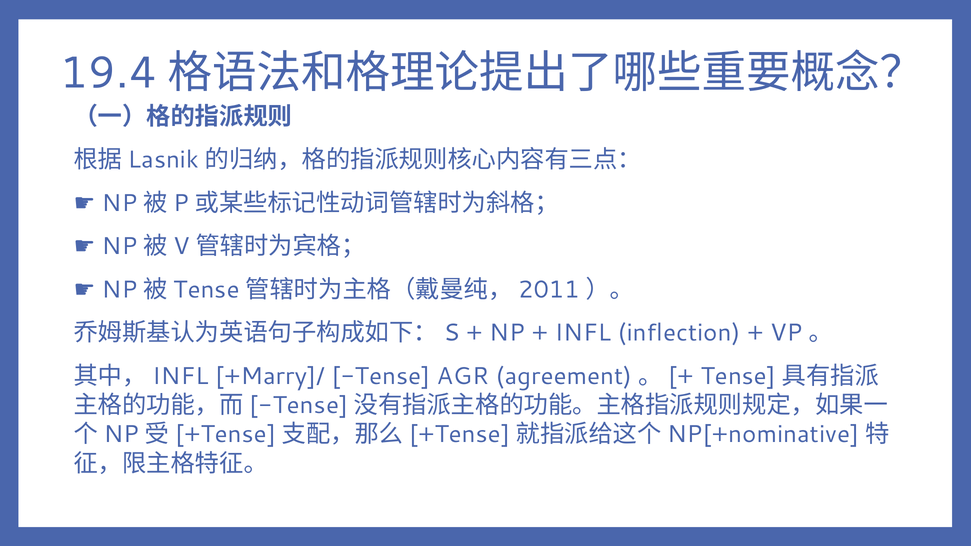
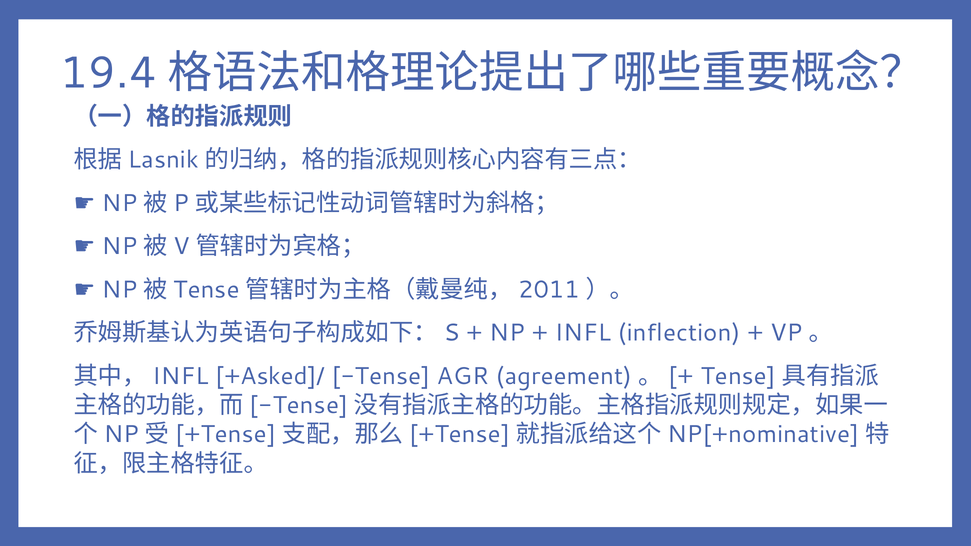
+Marry]/: +Marry]/ -> +Asked]/ (270, 376)
